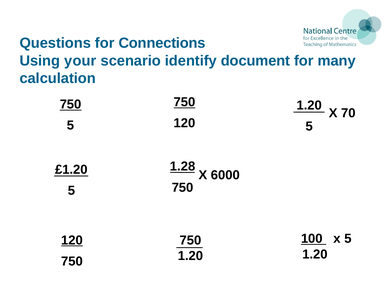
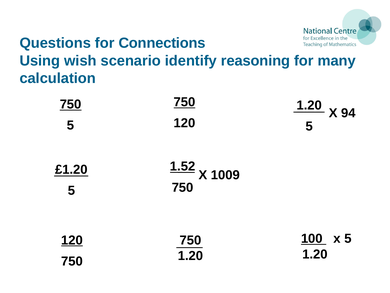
your: your -> wish (80, 61)
document: document -> reasoning (255, 61)
70: 70 -> 94 (348, 113)
1.28: 1.28 -> 1.52 (183, 166)
6000: 6000 -> 1009 (225, 175)
